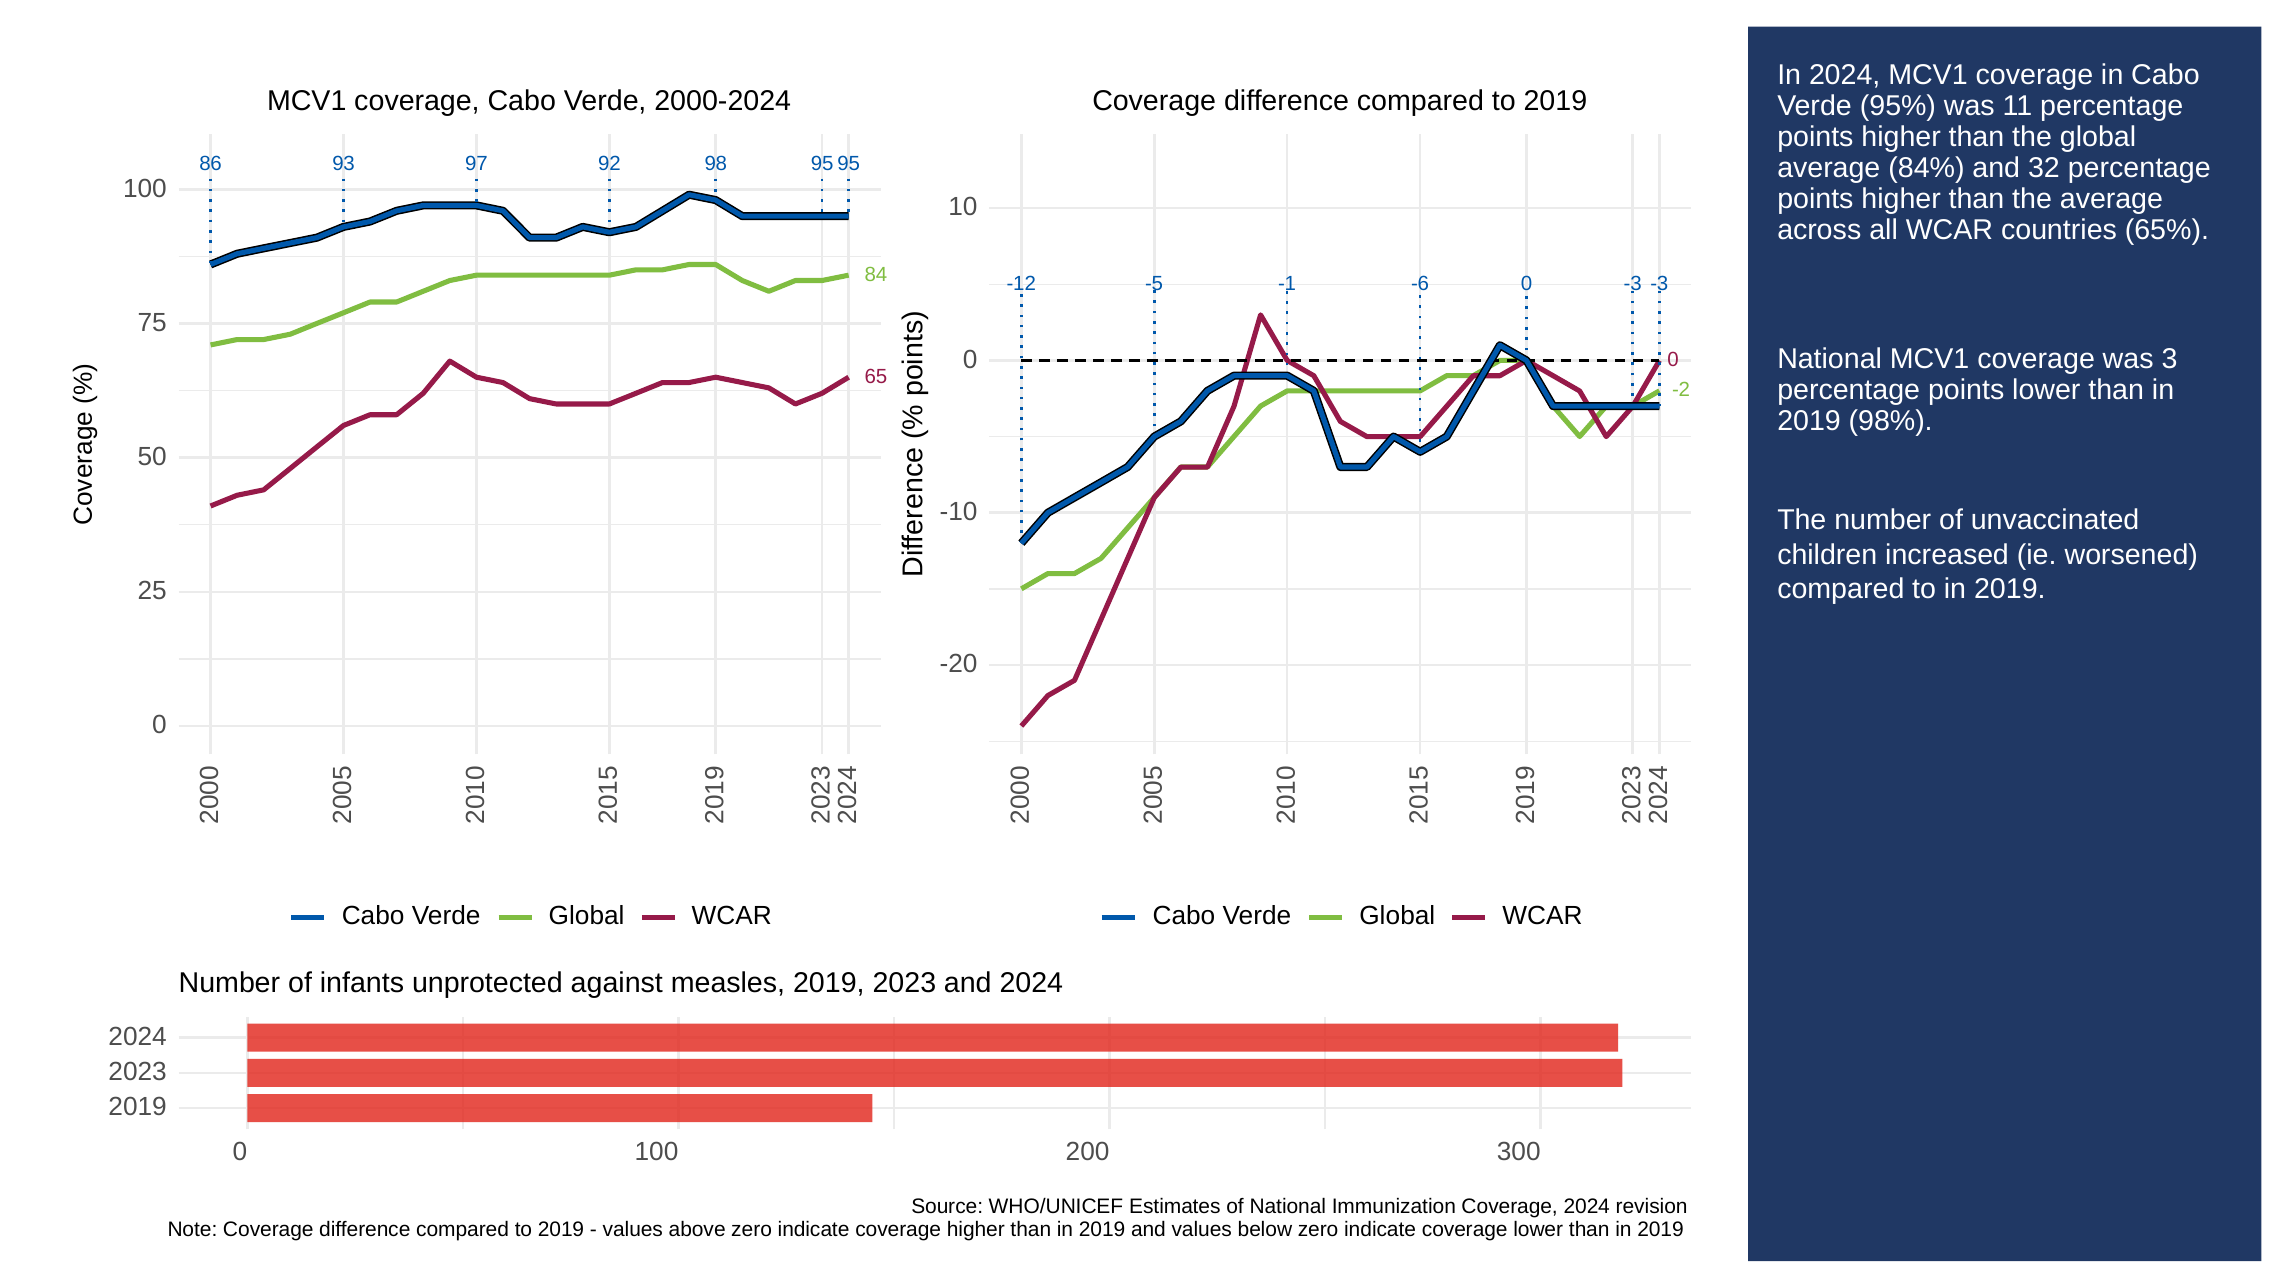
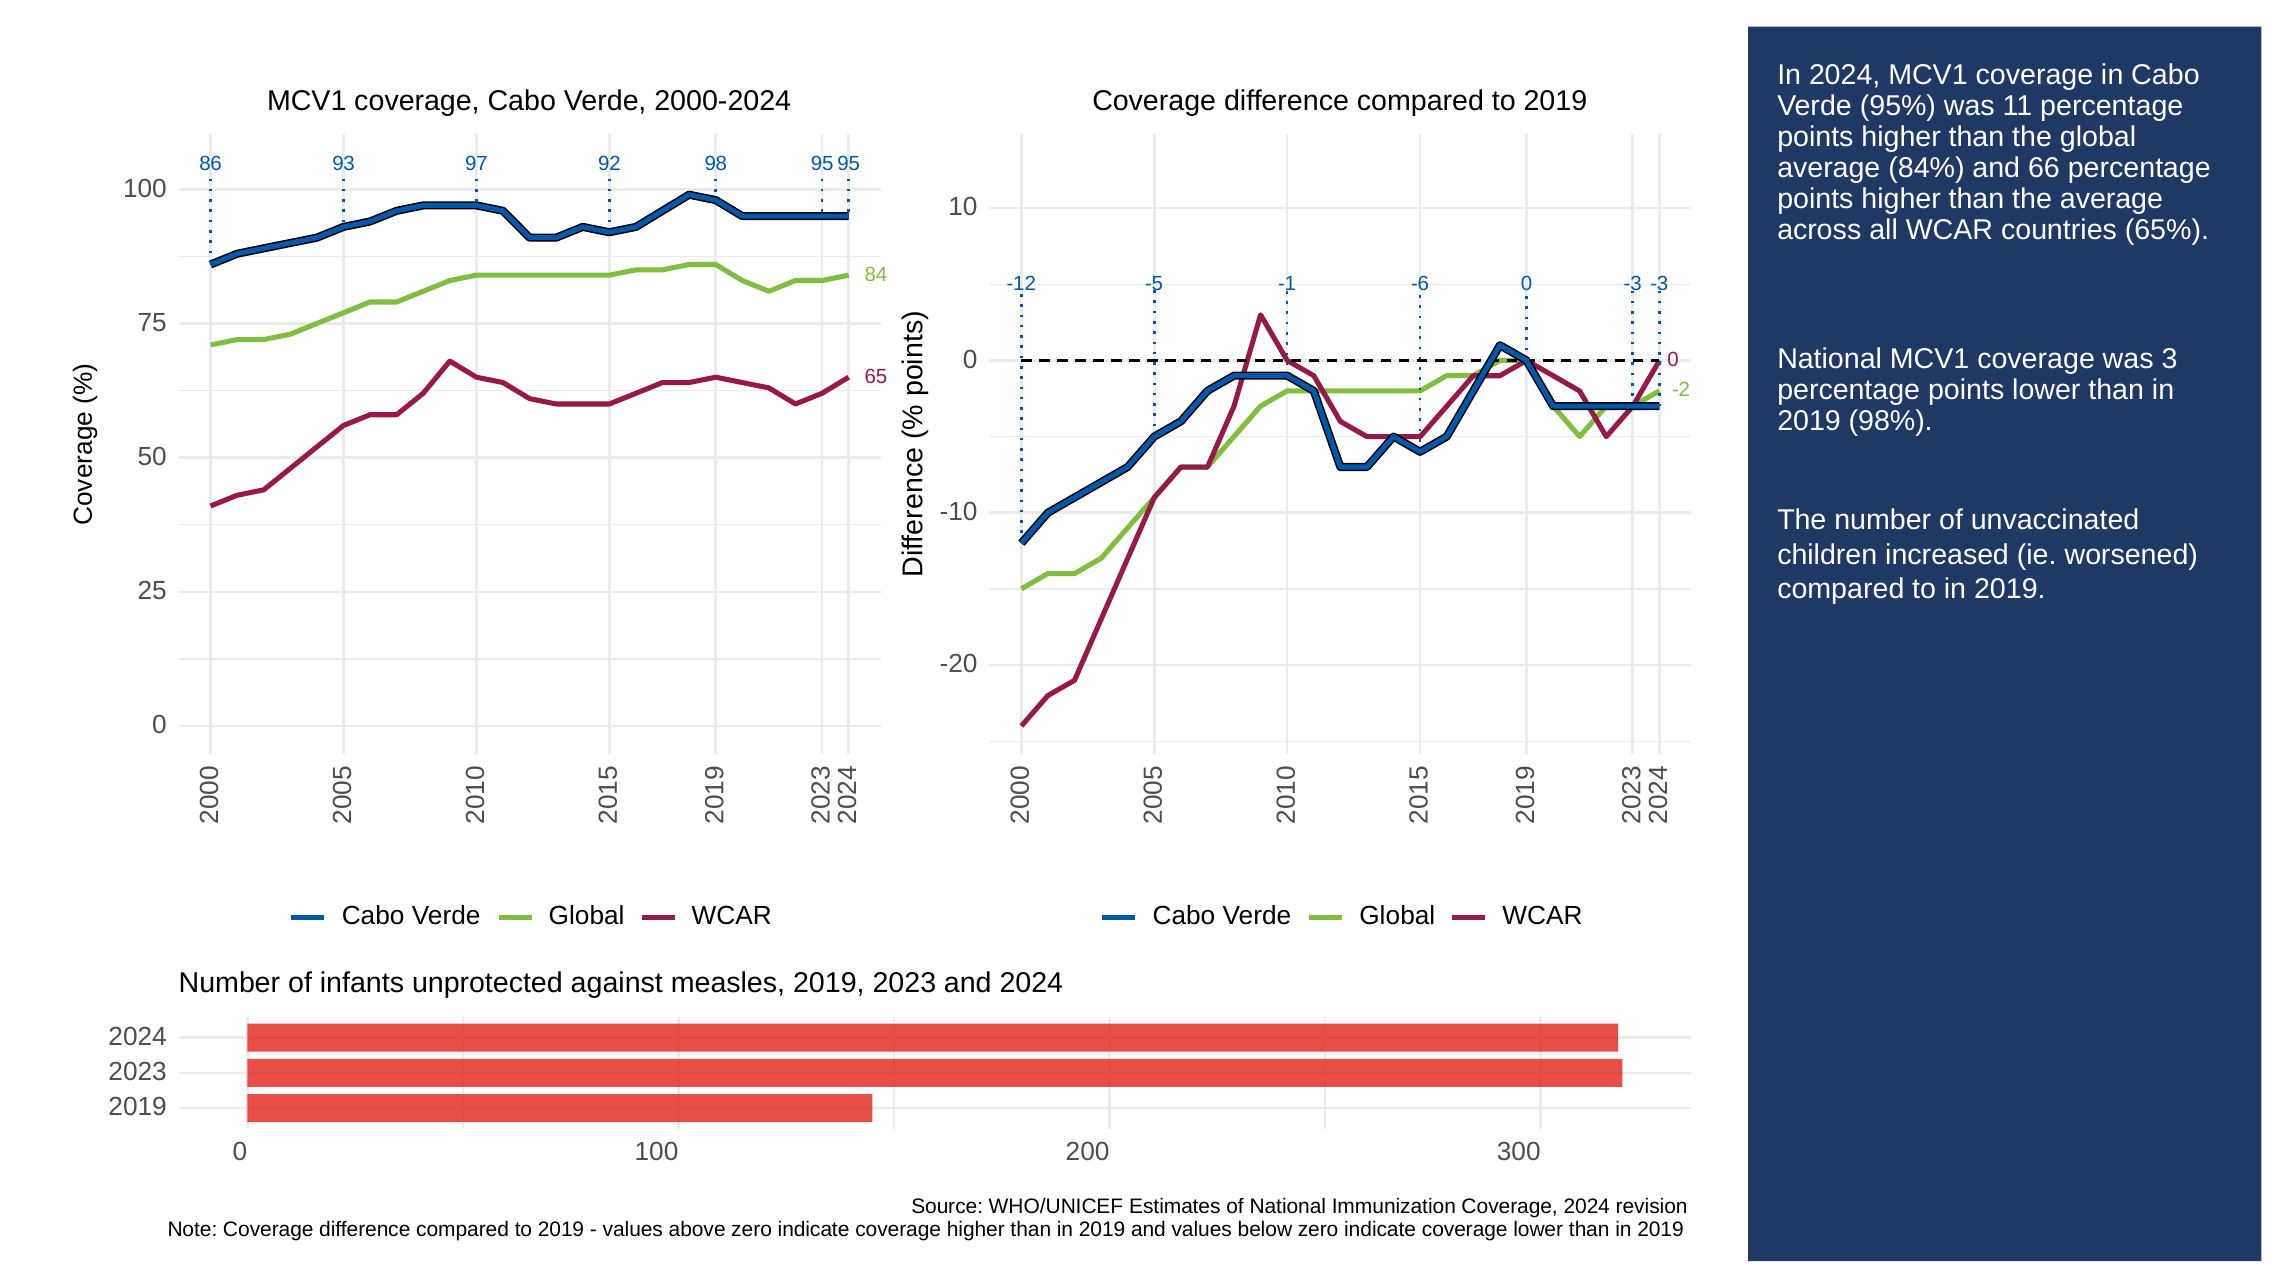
32: 32 -> 66 (2044, 168)
